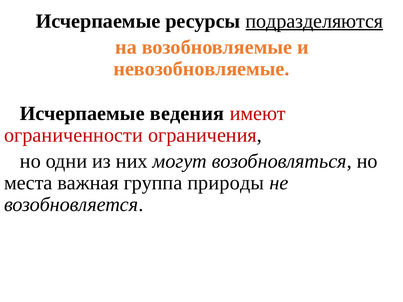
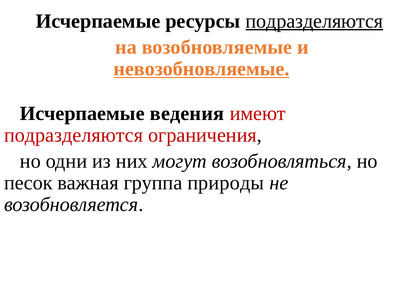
невозобновляемые underline: none -> present (201, 69)
ограниченности: ограниченности -> подразделяются (74, 135)
места: места -> песок (28, 183)
